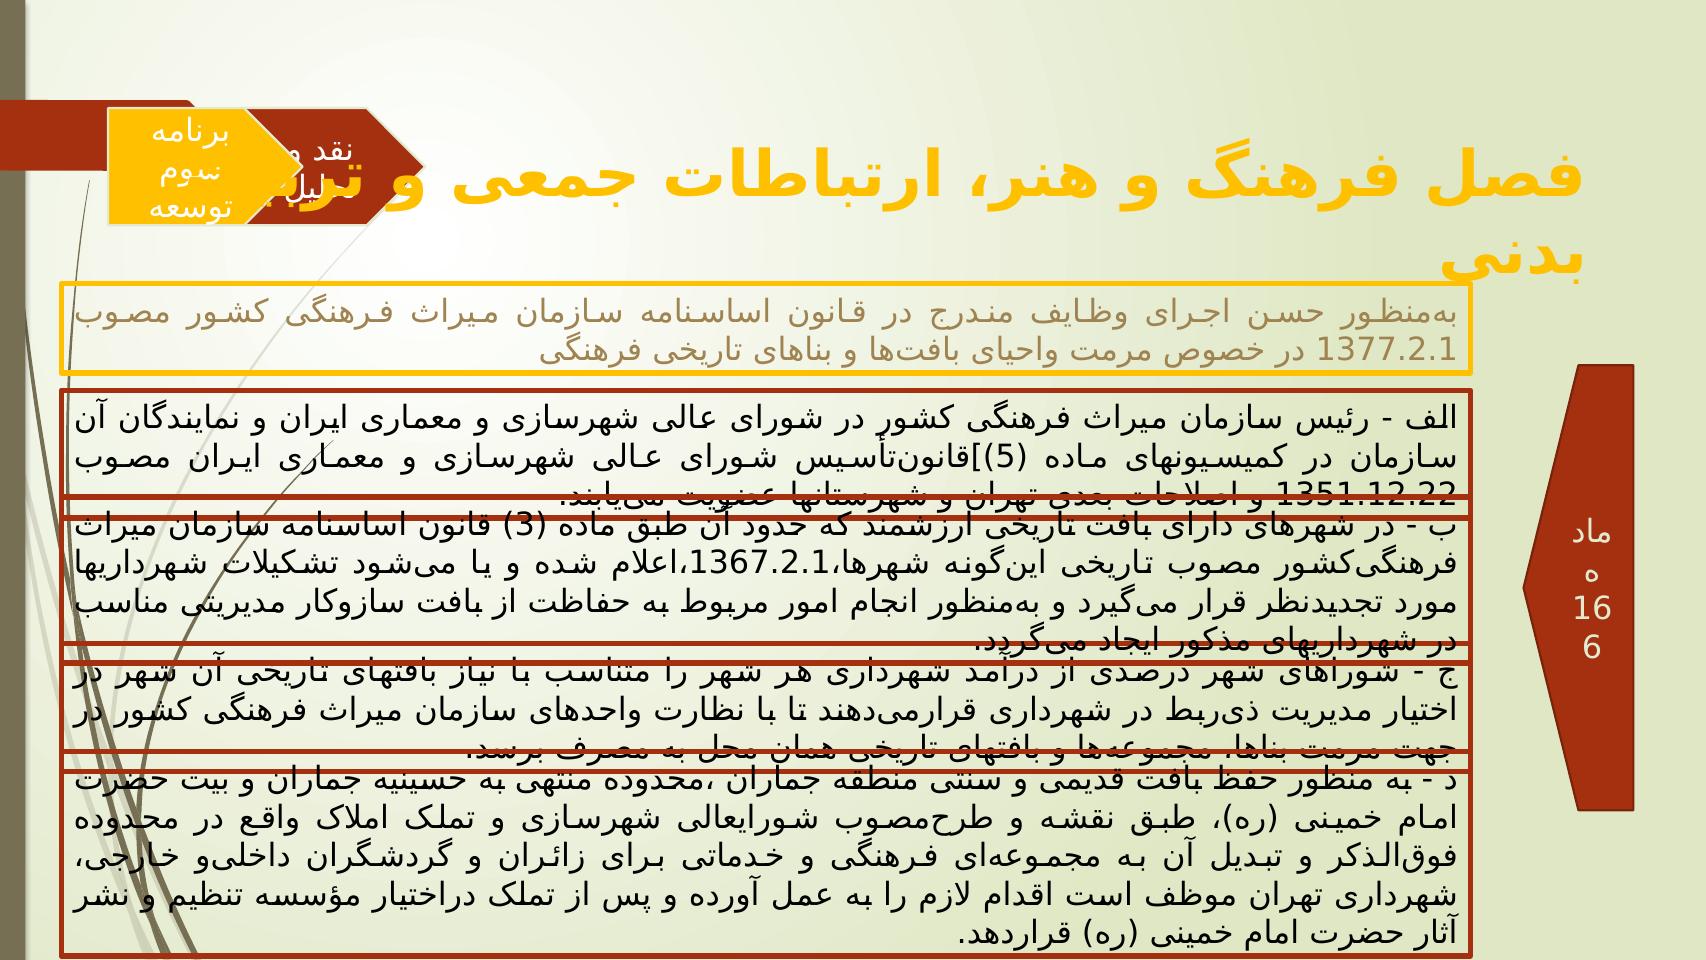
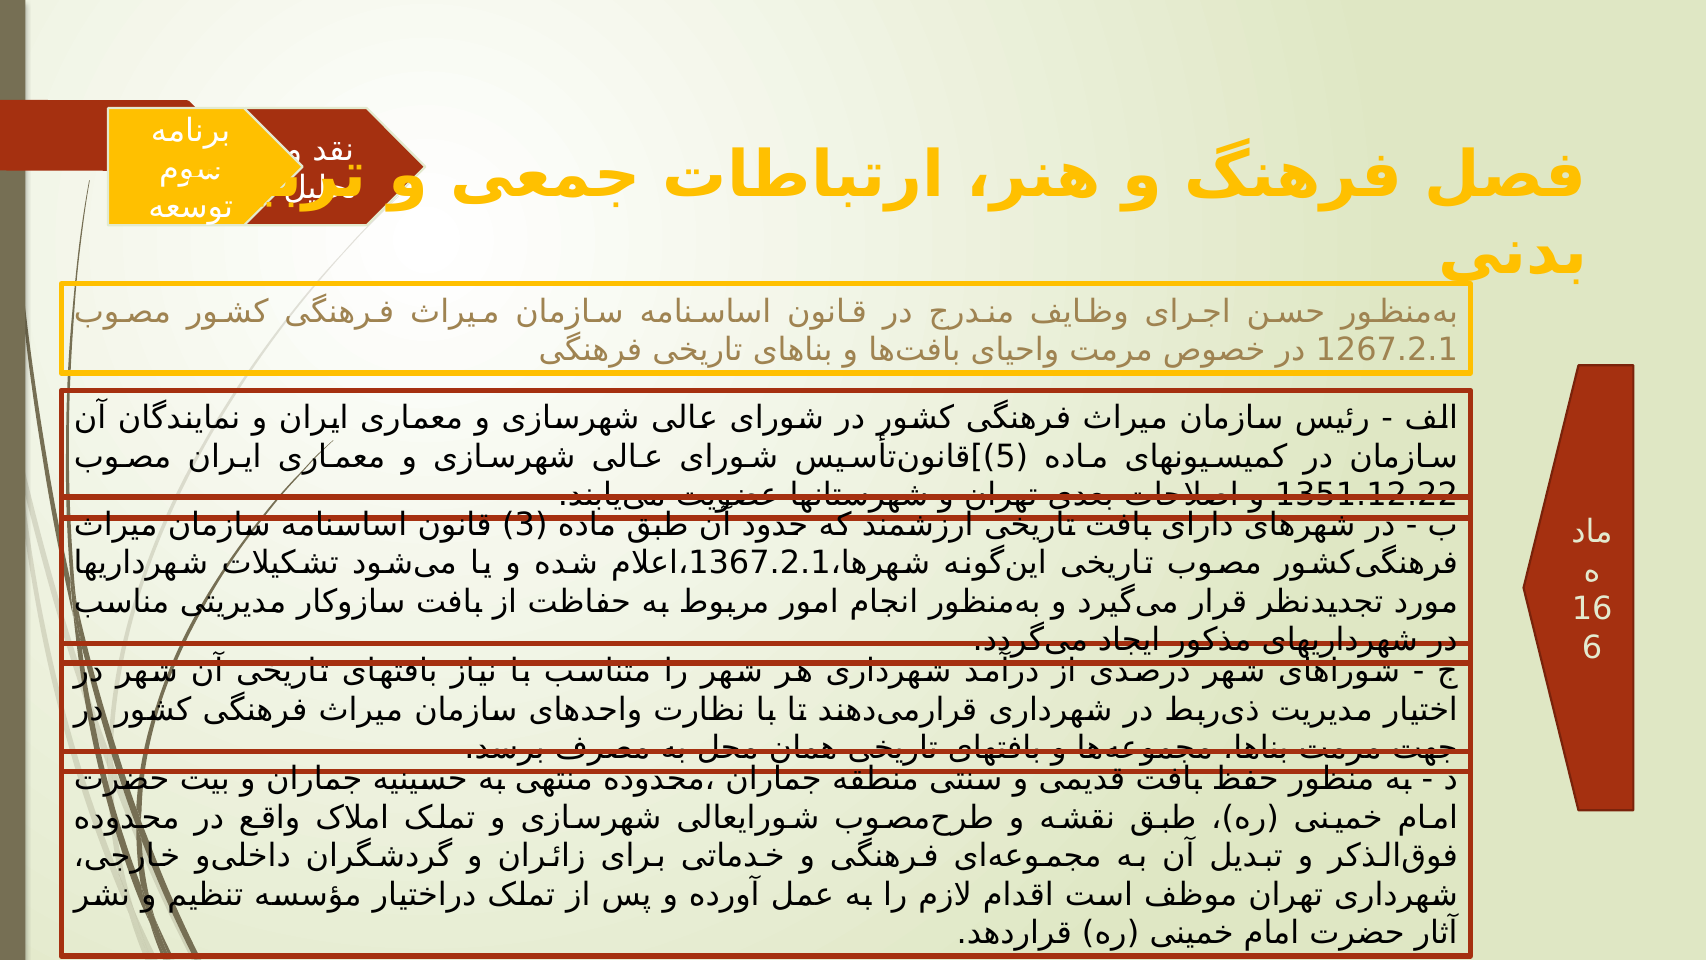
1377.2.1: 1377.2.1 -> 1267.2.1 (1387, 350)
